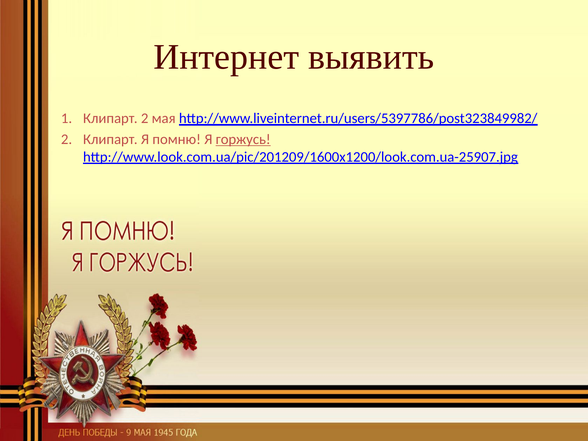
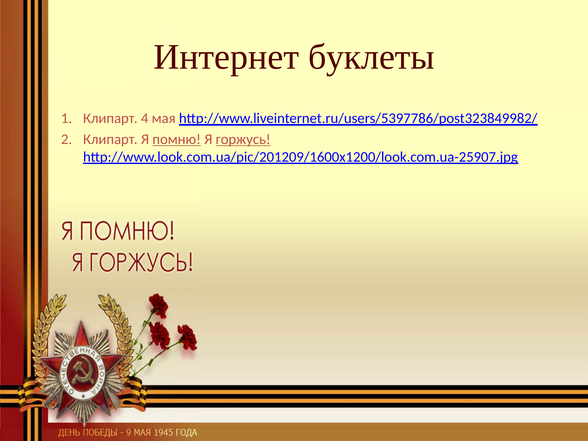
выявить: выявить -> буклеты (371, 57)
Клипарт 2: 2 -> 4 (145, 118)
помню underline: none -> present (177, 139)
